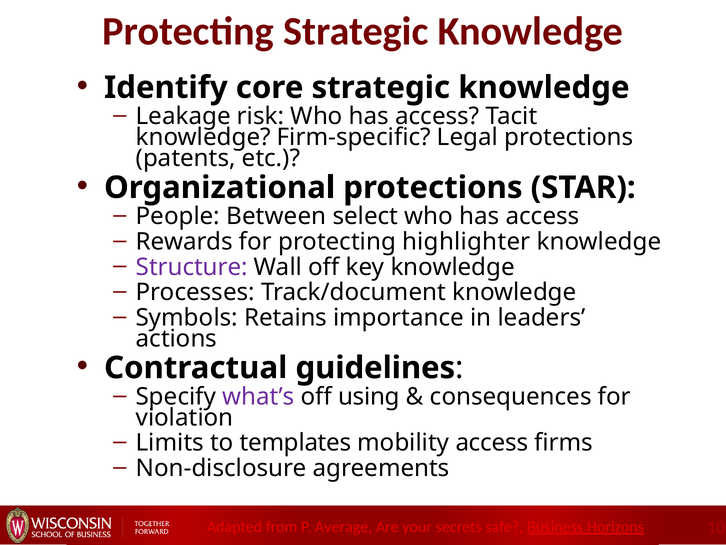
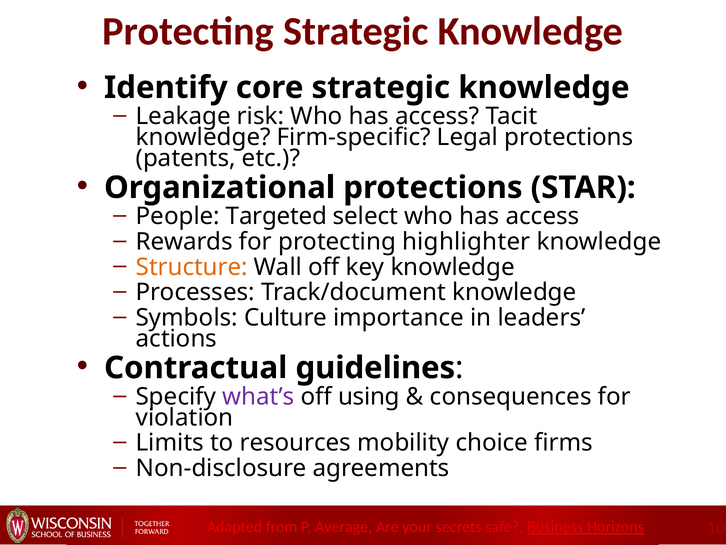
Between: Between -> Targeted (276, 216)
Structure colour: purple -> orange (192, 267)
Retains: Retains -> Culture (286, 317)
templates: templates -> resources (295, 443)
mobility access: access -> choice (492, 443)
